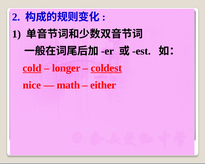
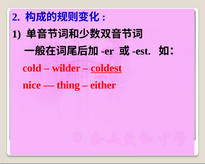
cold underline: present -> none (32, 68)
longer: longer -> wilder (66, 68)
math: math -> thing (68, 85)
